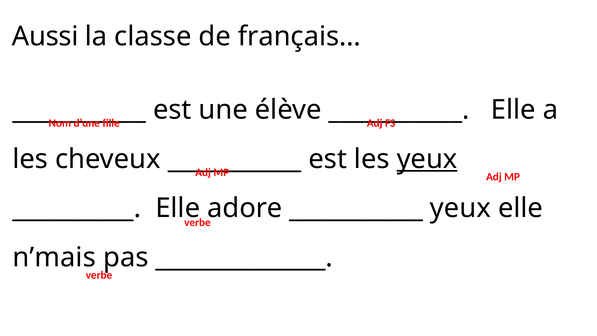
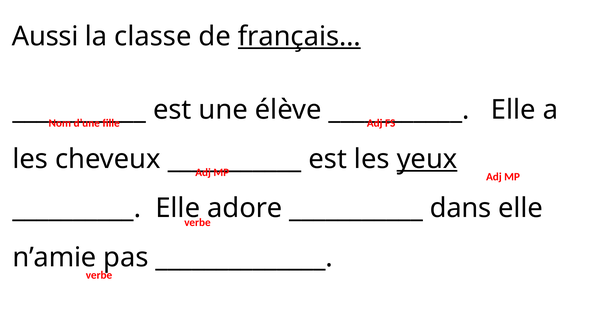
français… underline: none -> present (299, 37)
yeux: yeux -> dans (461, 208)
n’mais: n’mais -> n’amie (54, 257)
